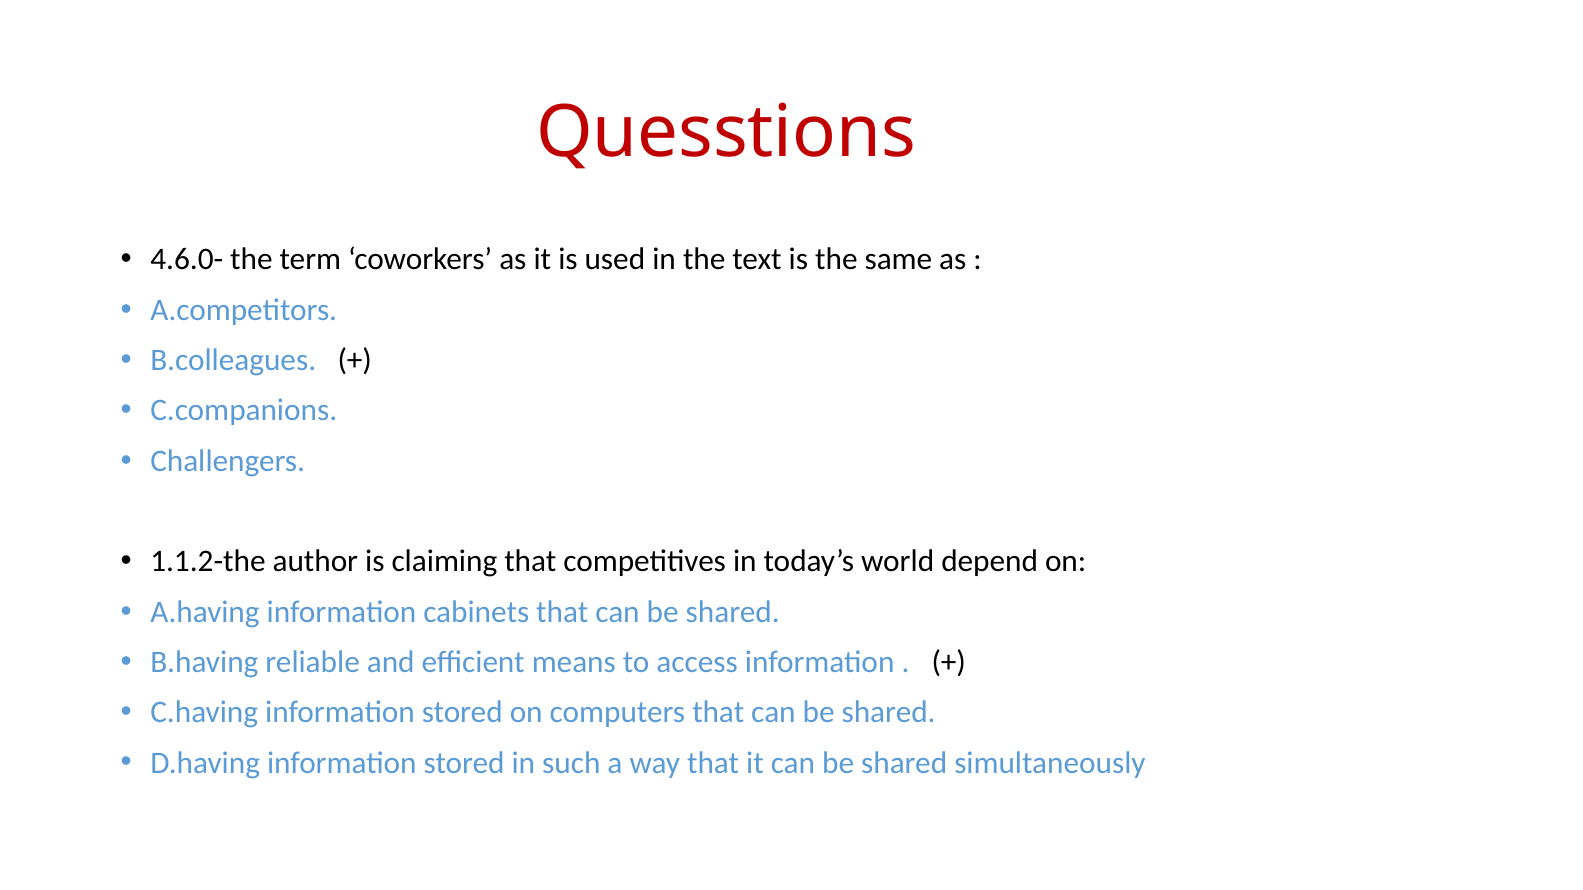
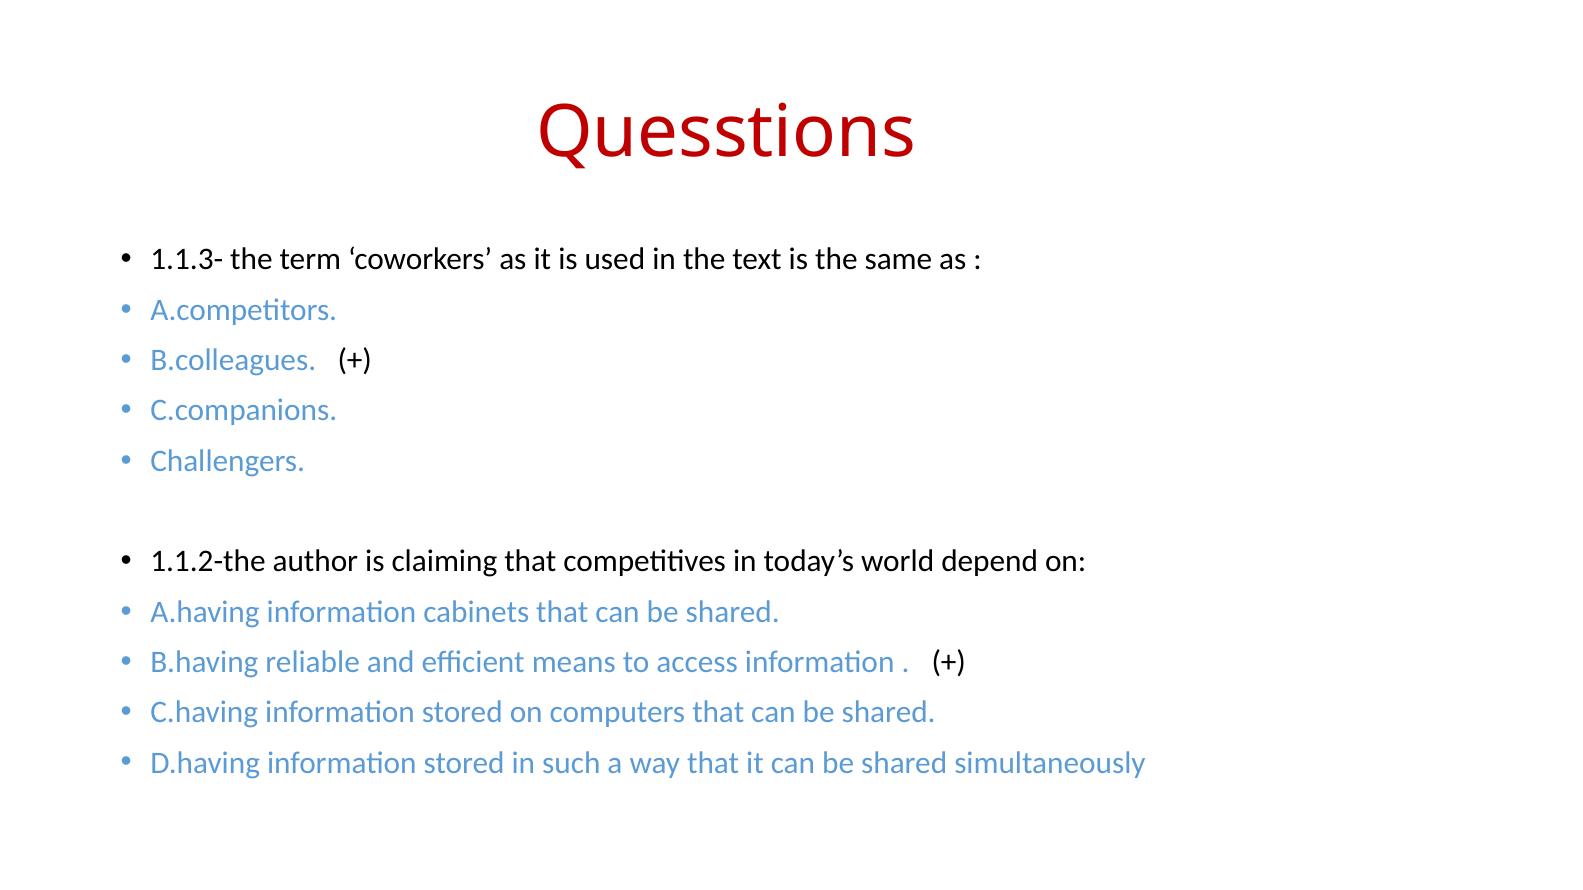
4.6.0-: 4.6.0- -> 1.1.3- (187, 260)
